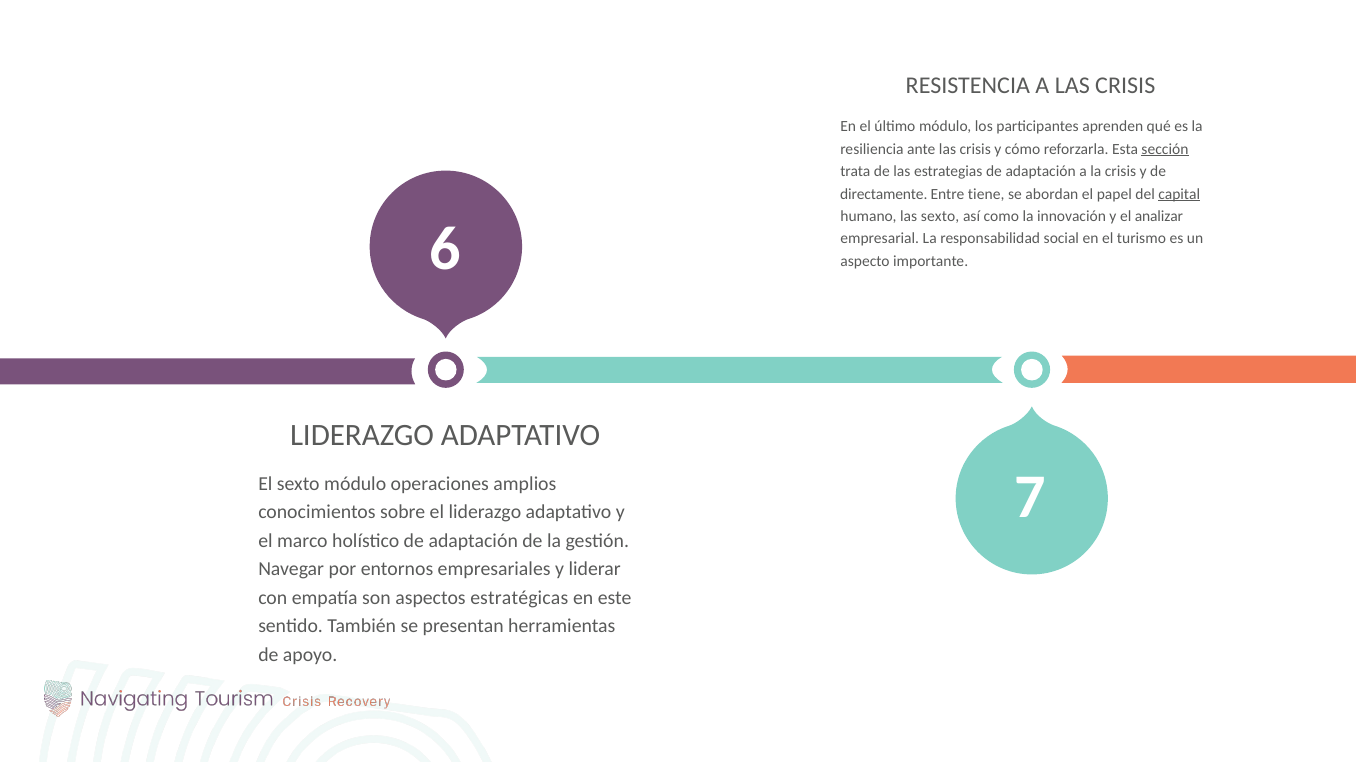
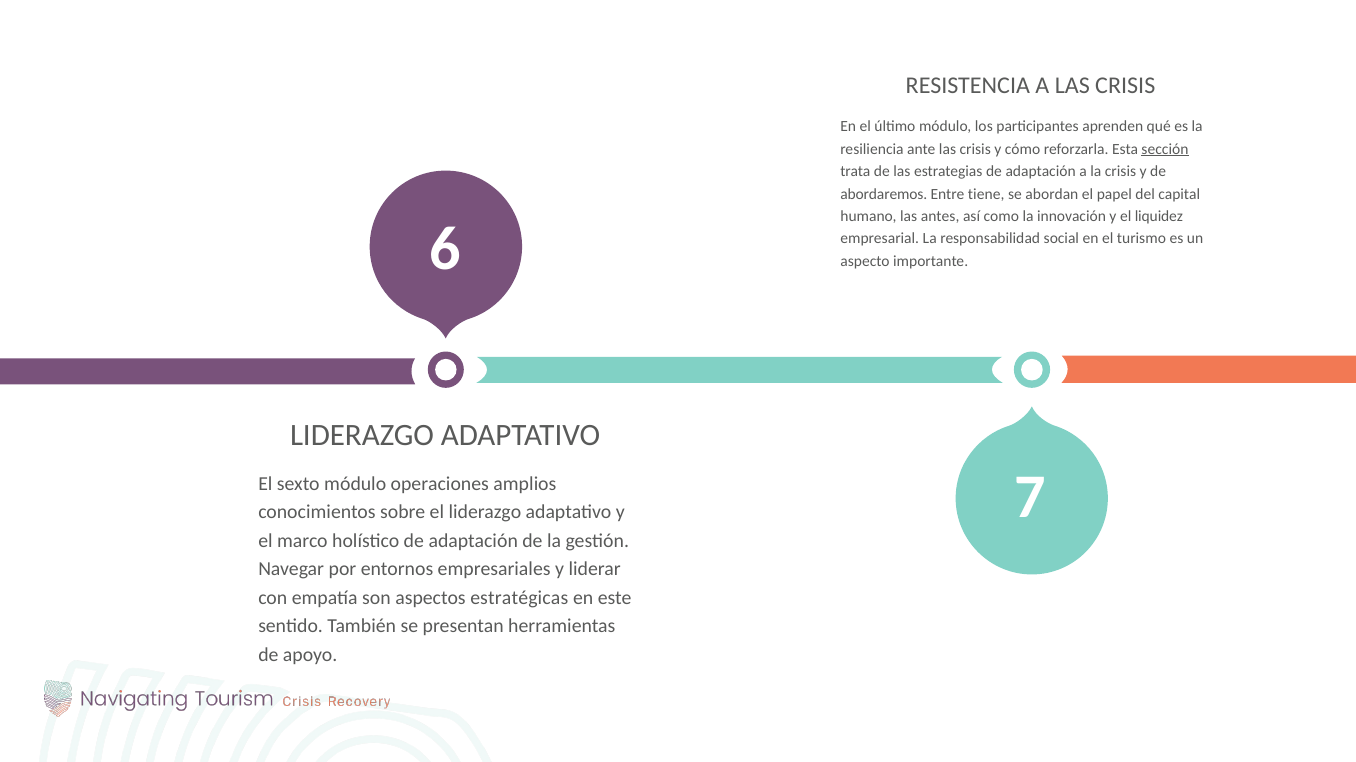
directamente: directamente -> abordaremos (884, 194)
capital underline: present -> none (1179, 194)
las sexto: sexto -> antes (940, 216)
analizar: analizar -> liquidez (1159, 216)
